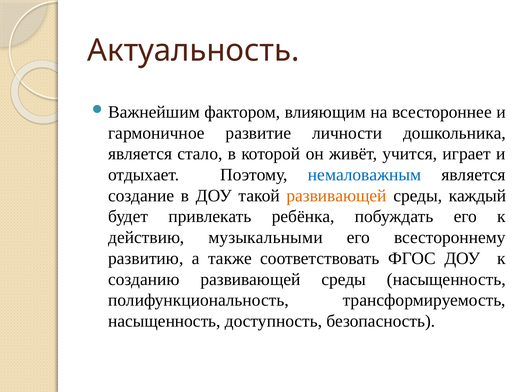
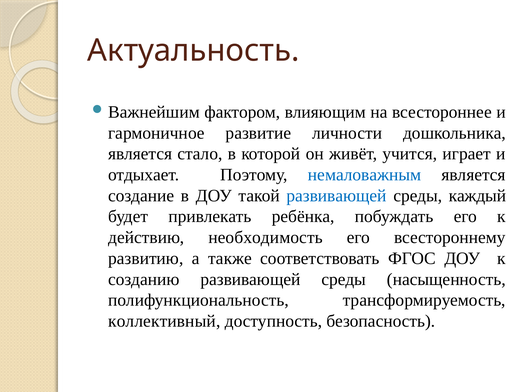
развивающей colour: orange -> blue (337, 196)
музыкальными: музыкальными -> необходимость (266, 238)
насыщенность: насыщенность -> коллективный (164, 321)
